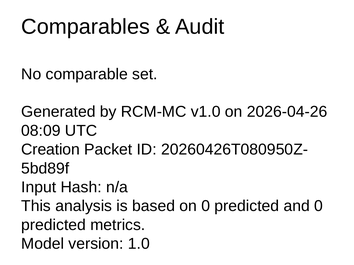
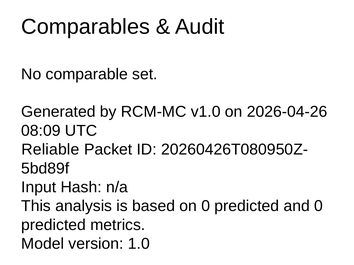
Creation: Creation -> Reliable (50, 150)
